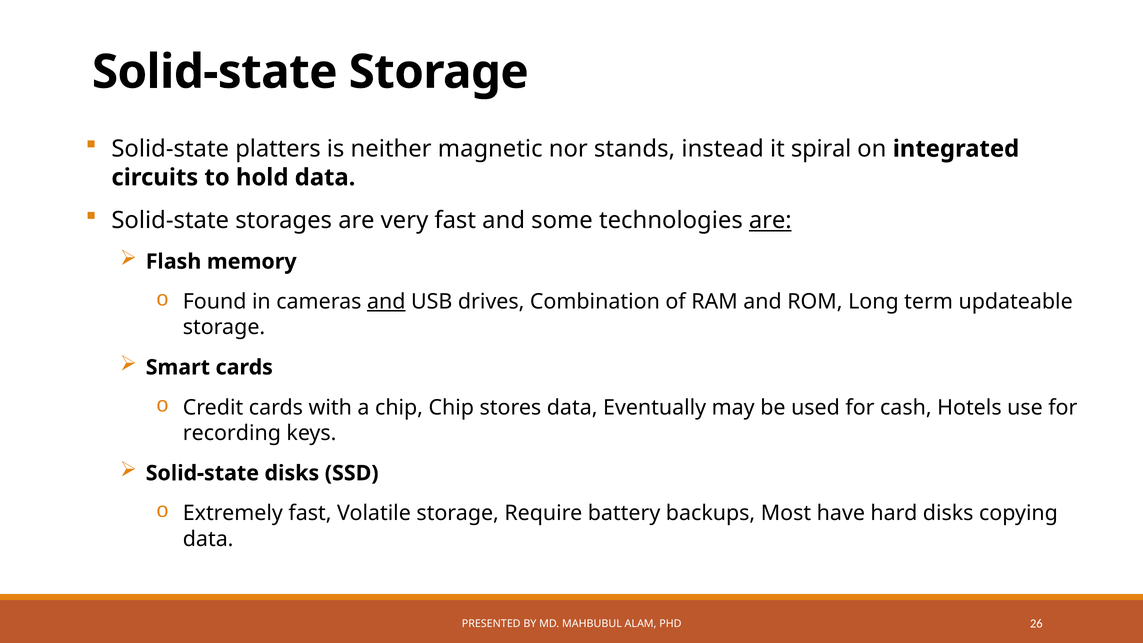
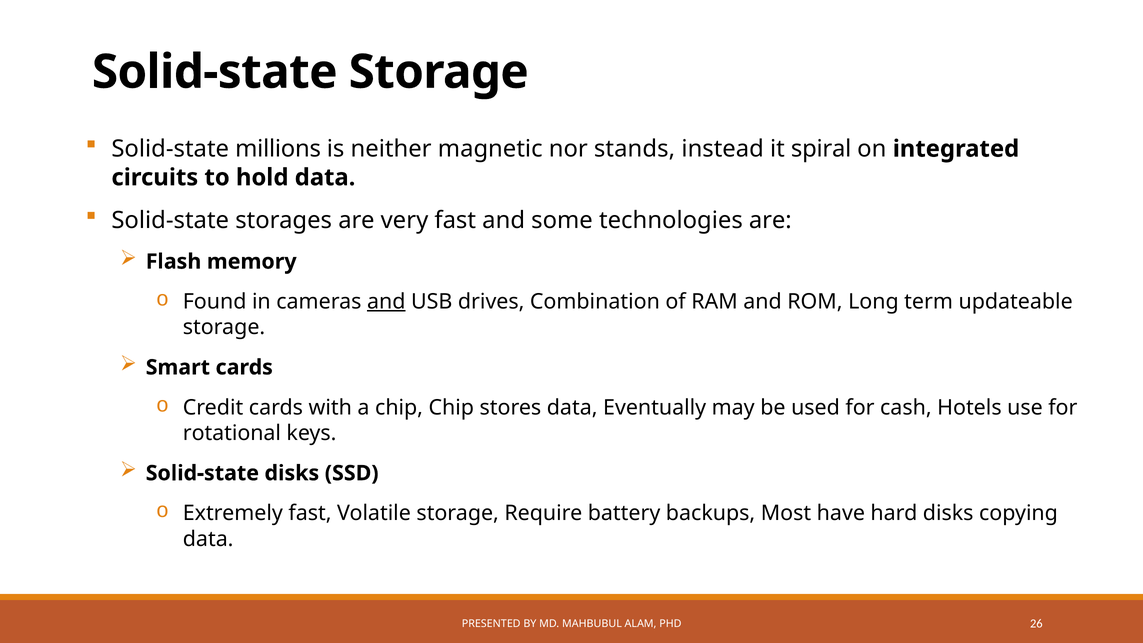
platters: platters -> millions (278, 149)
are underline: present -> none (770, 220)
recording: recording -> rotational (232, 433)
